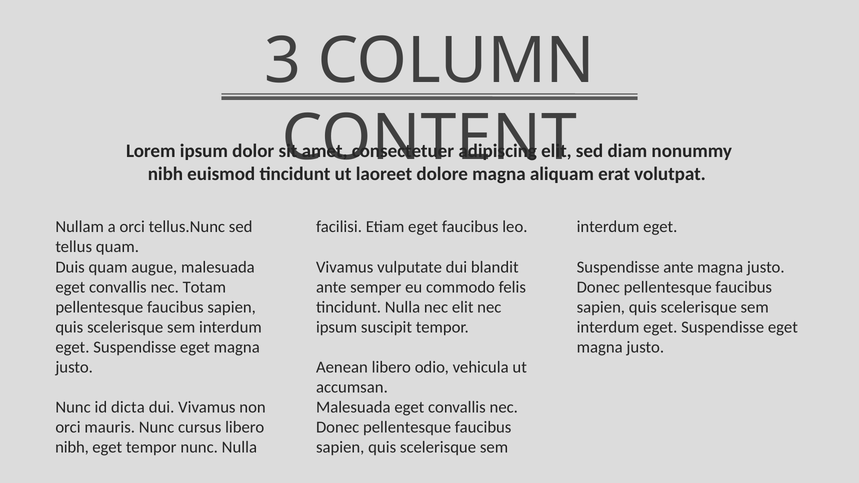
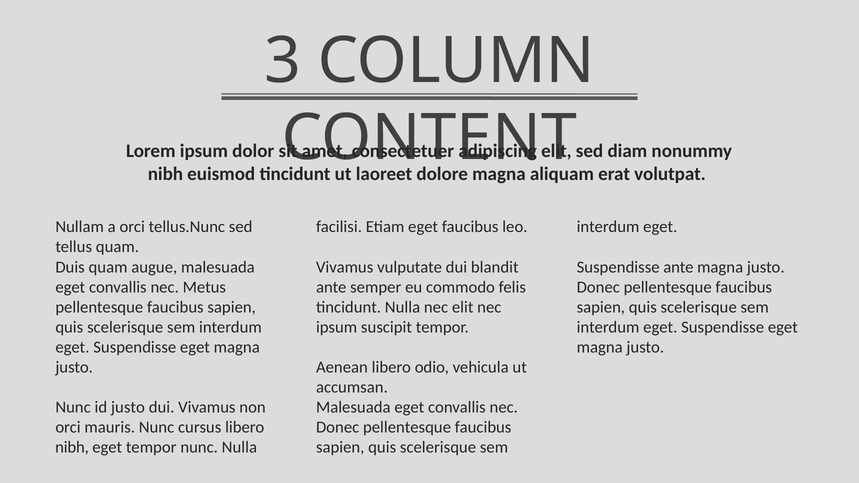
Totam: Totam -> Metus (204, 287)
id dicta: dicta -> justo (128, 408)
